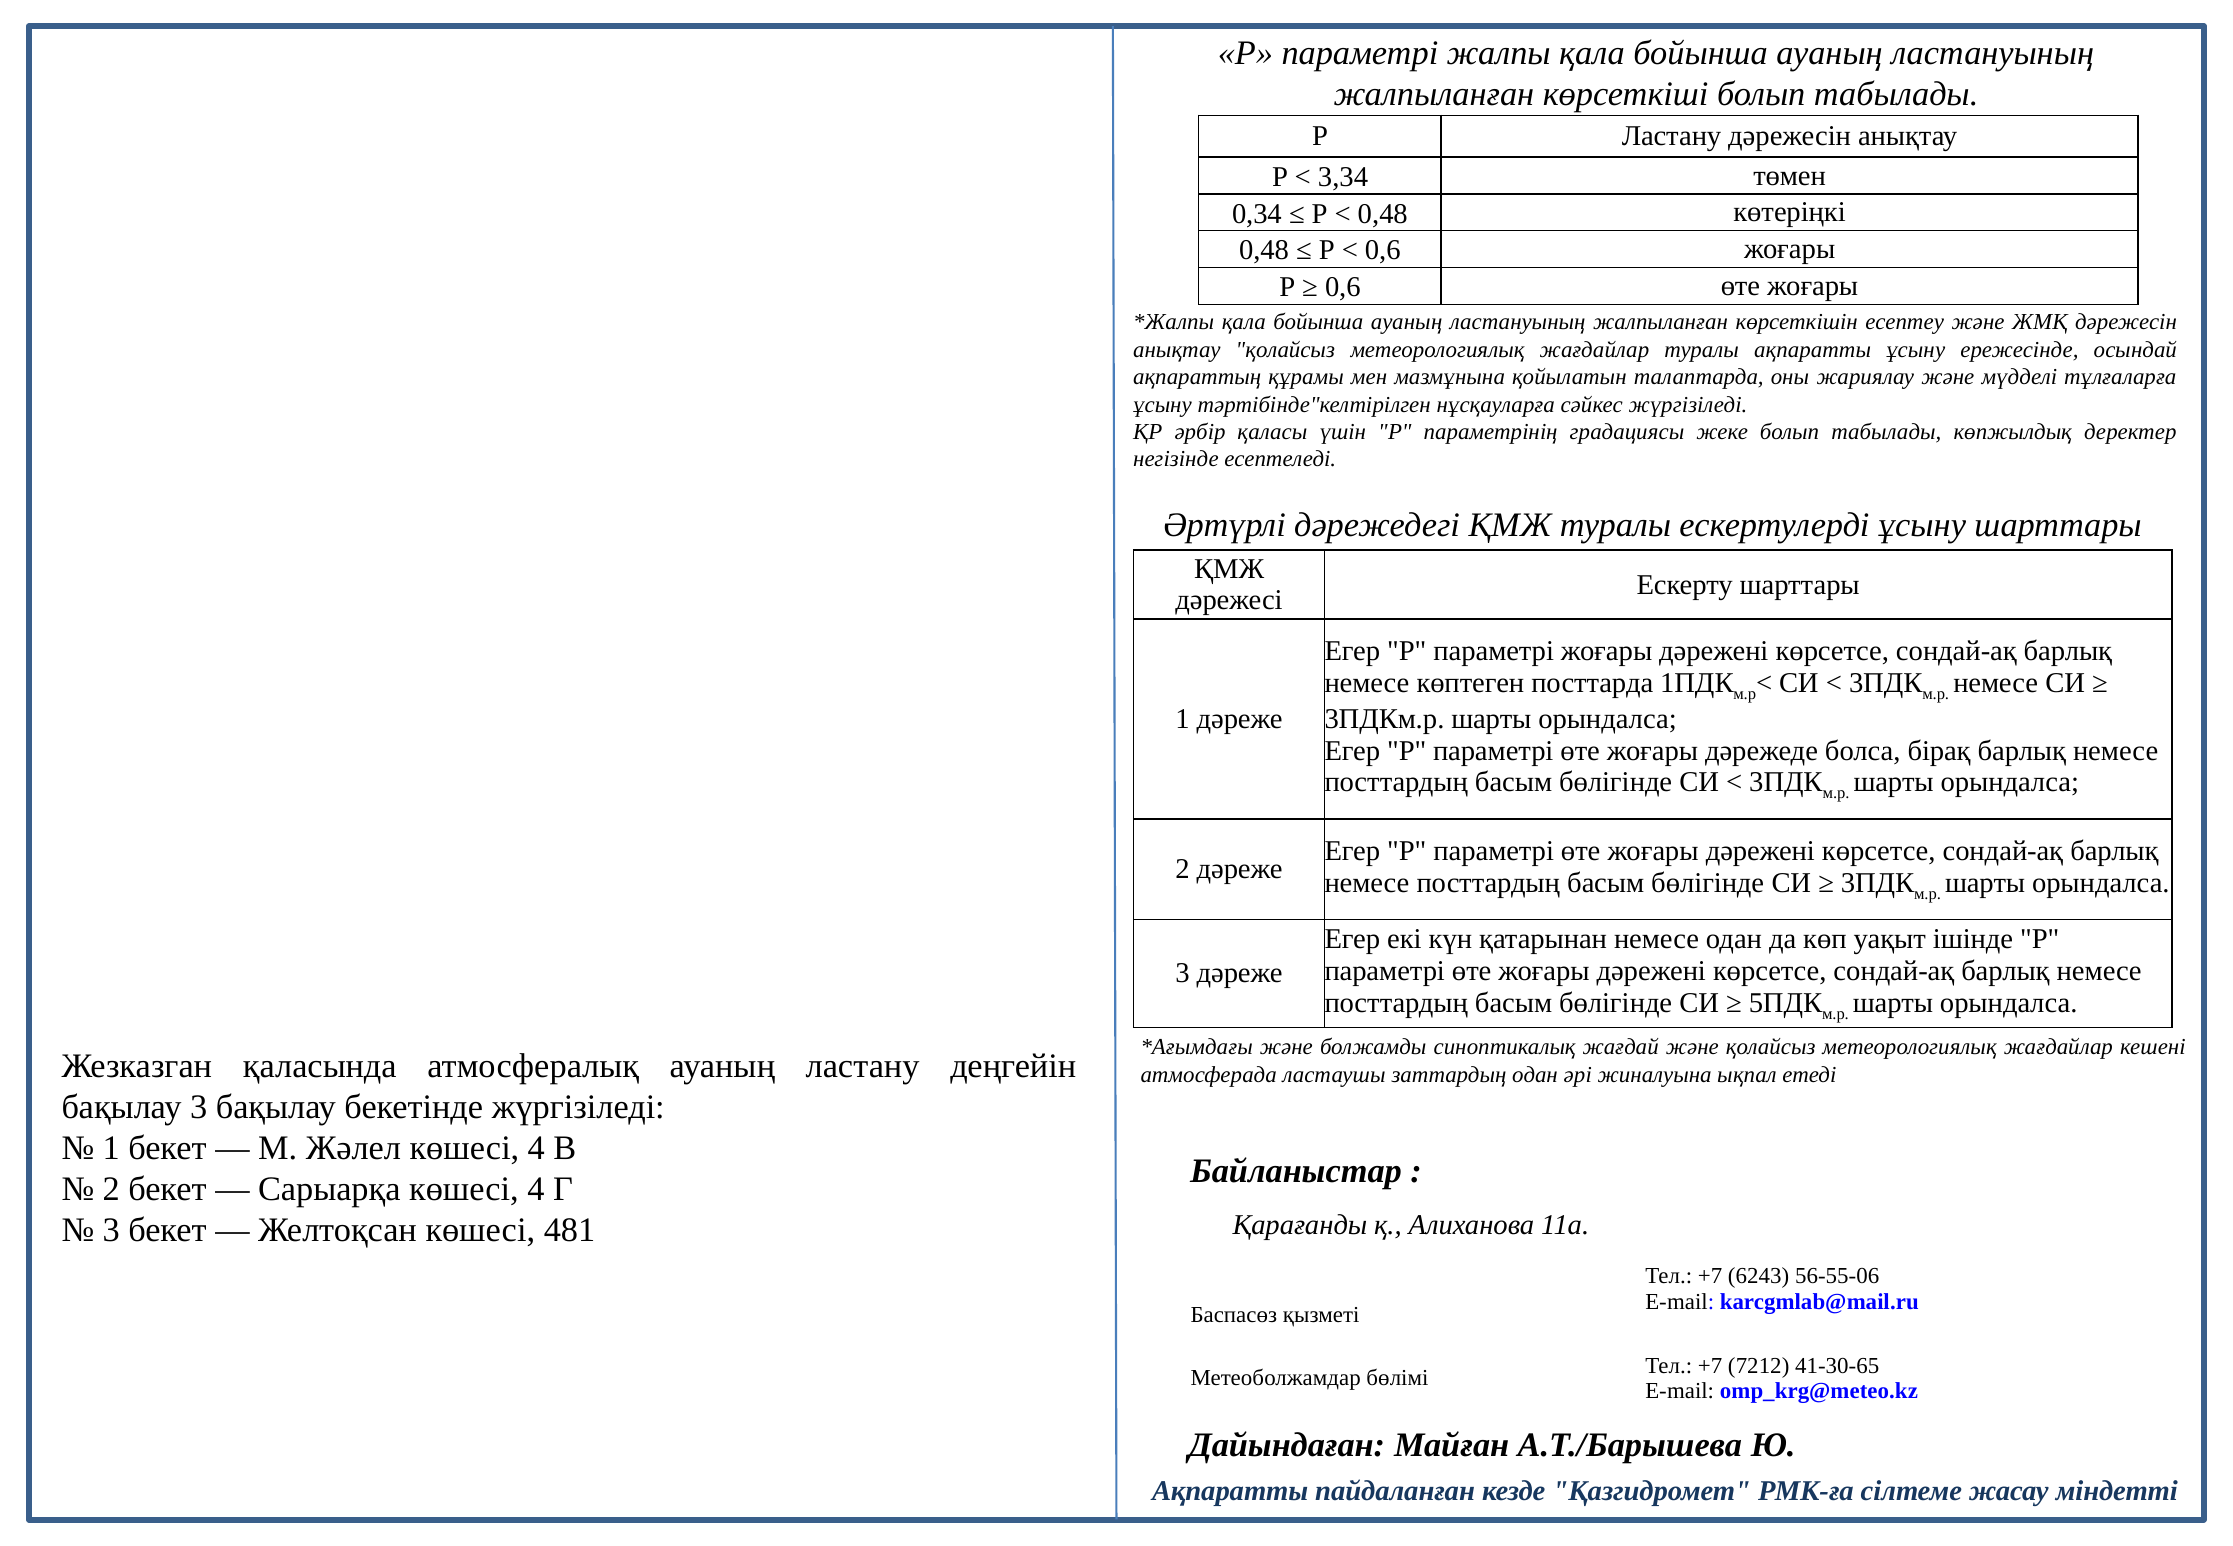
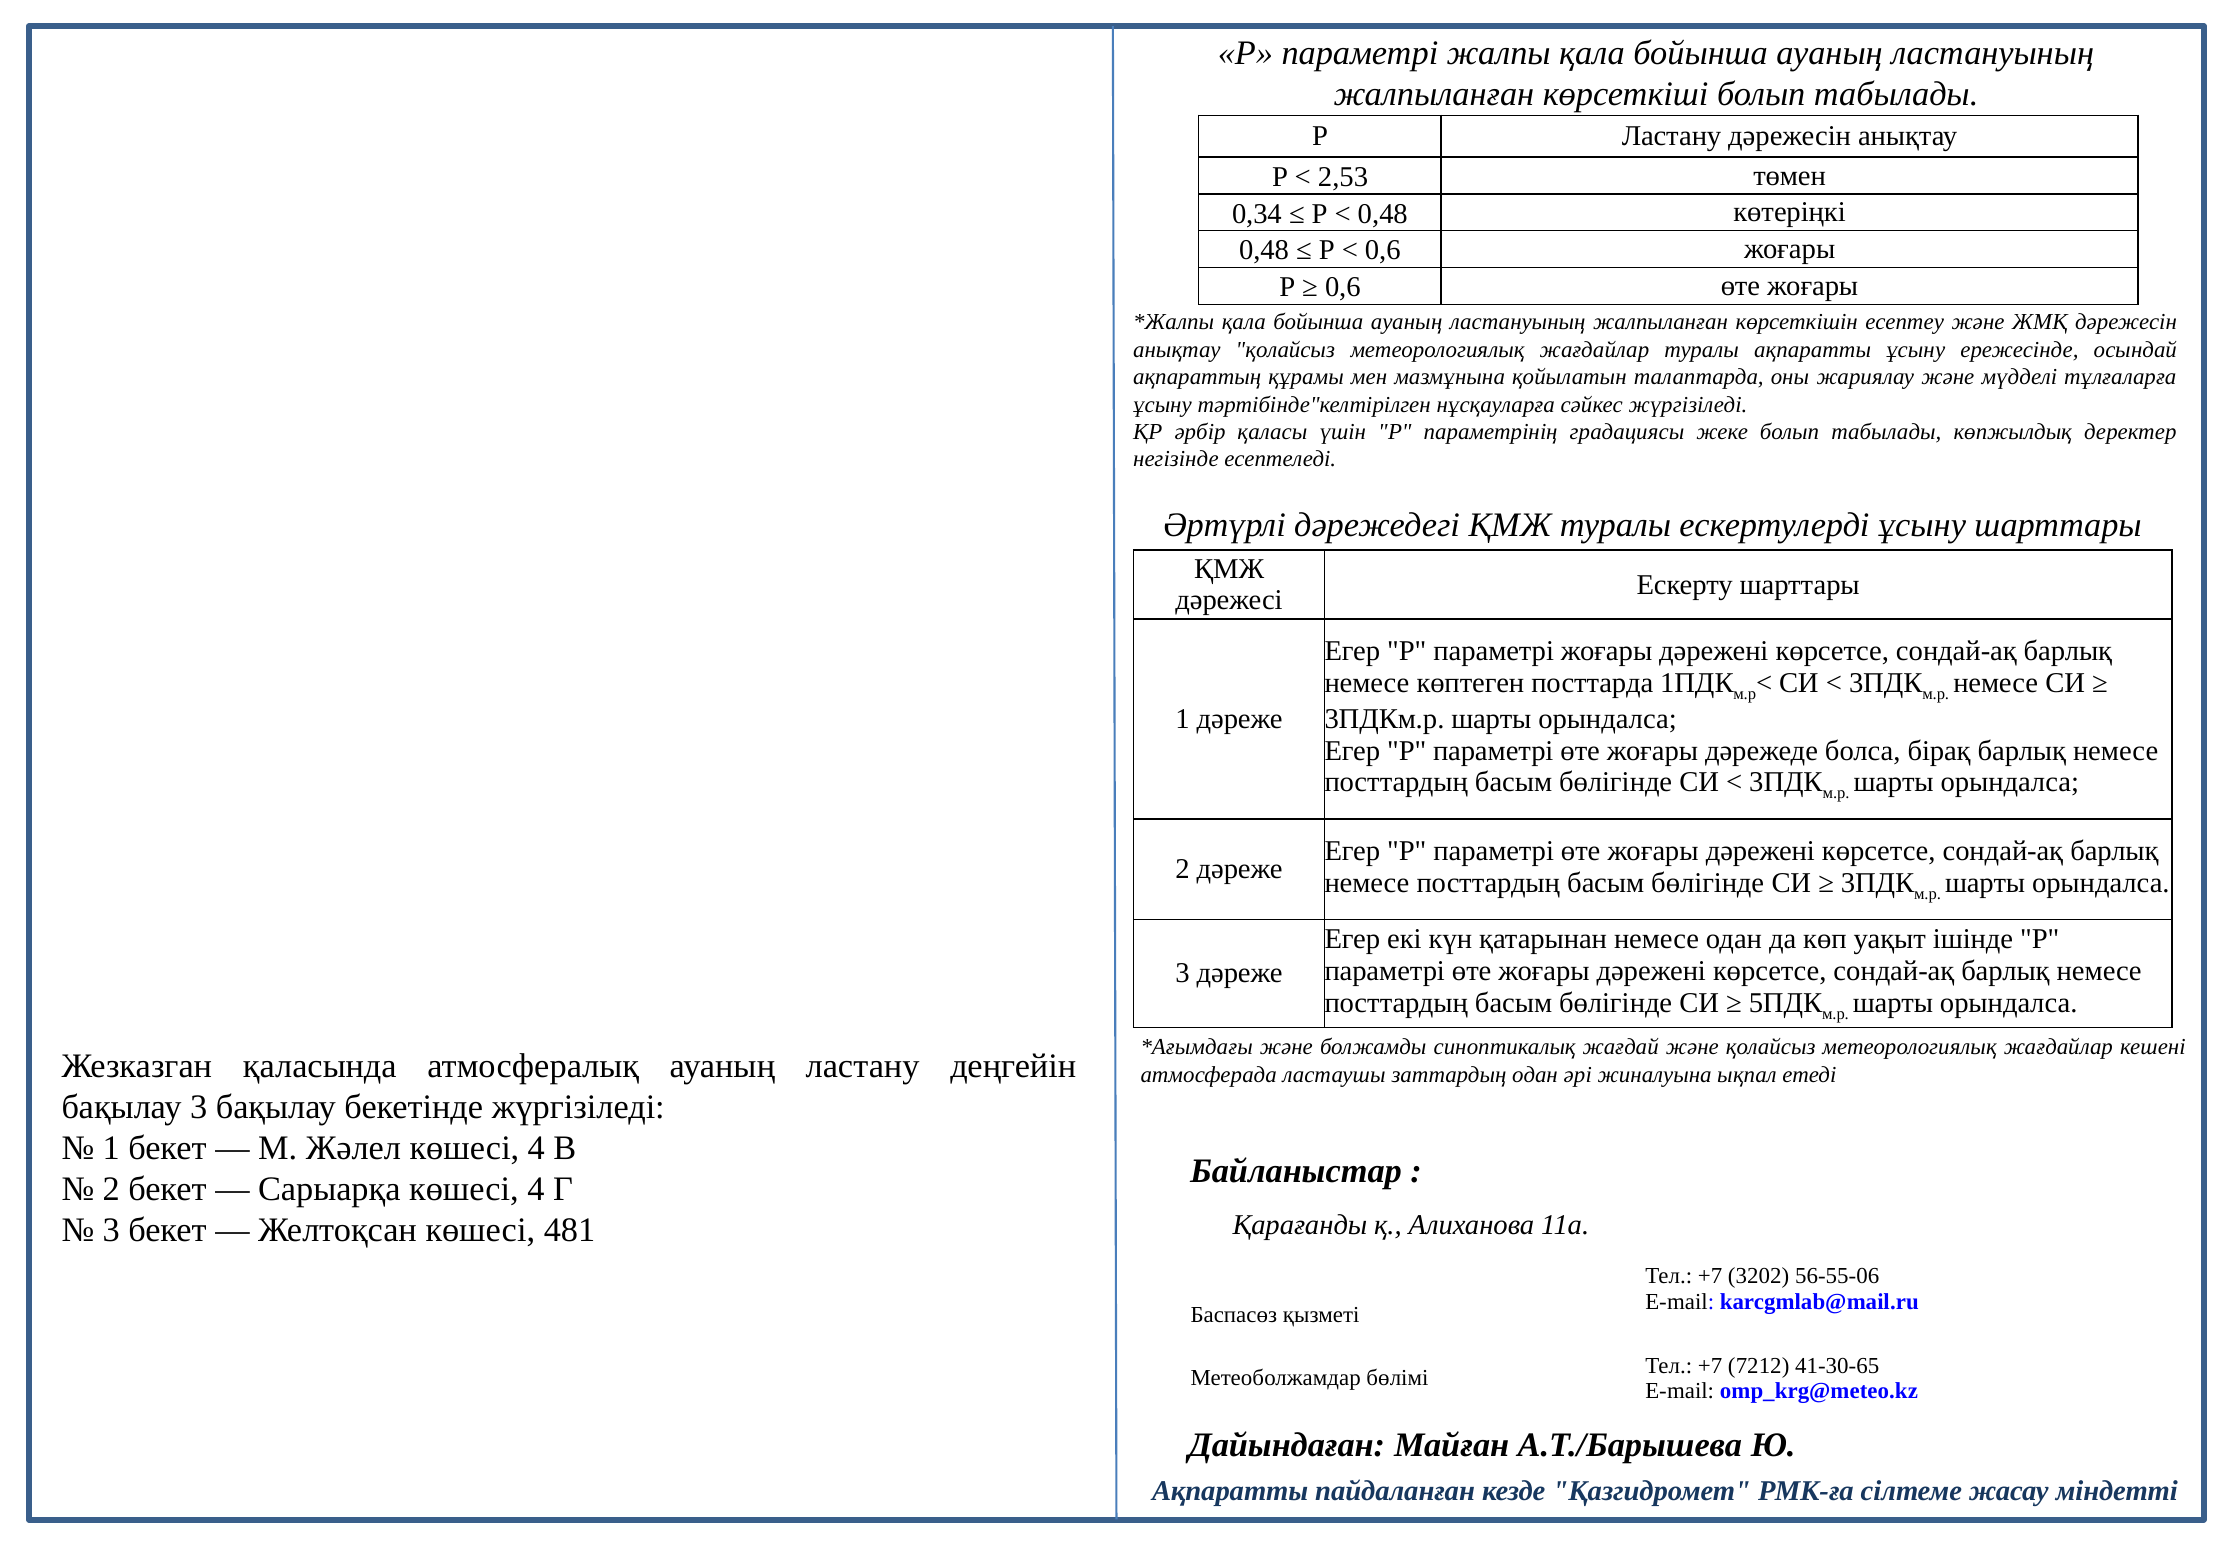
3,34: 3,34 -> 2,53 (1343, 177)
6243: 6243 -> 3202 (1759, 1276)
